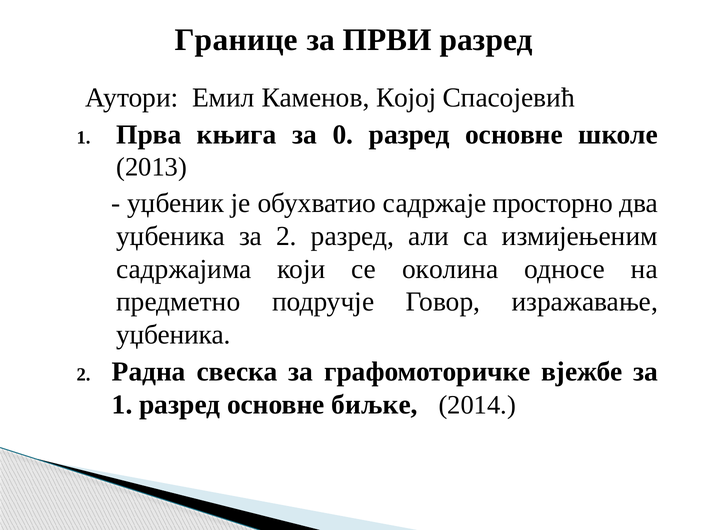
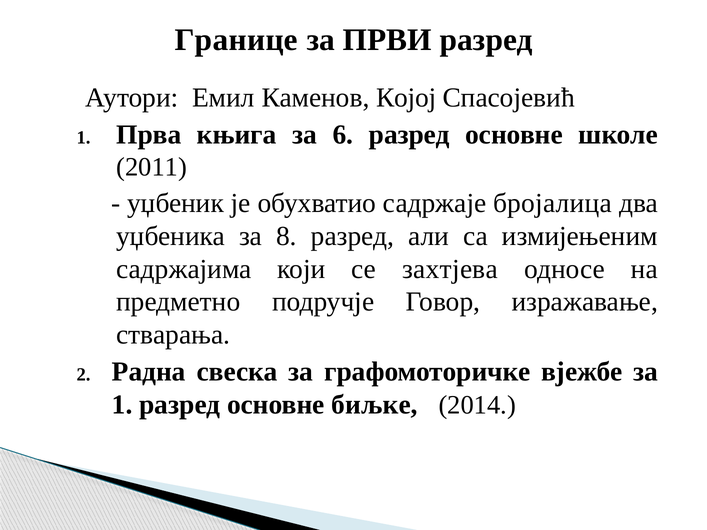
0: 0 -> 6 (343, 135)
2013: 2013 -> 2011 (152, 167)
просторно: просторно -> бројалица (553, 203)
за 2: 2 -> 8 (287, 236)
околина: околина -> захтјева (450, 269)
уџбеника: уџбеника -> стварања (173, 335)
